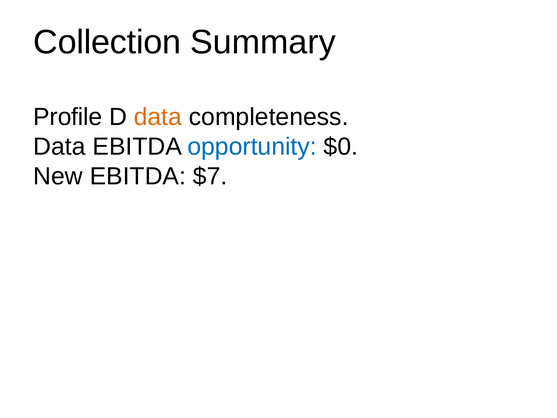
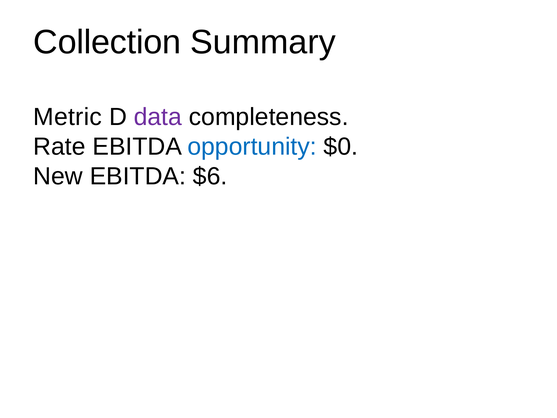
Profile: Profile -> Metric (68, 117)
data colour: orange -> purple (158, 117)
Data: Data -> Rate (59, 147)
$7: $7 -> $6 (210, 176)
